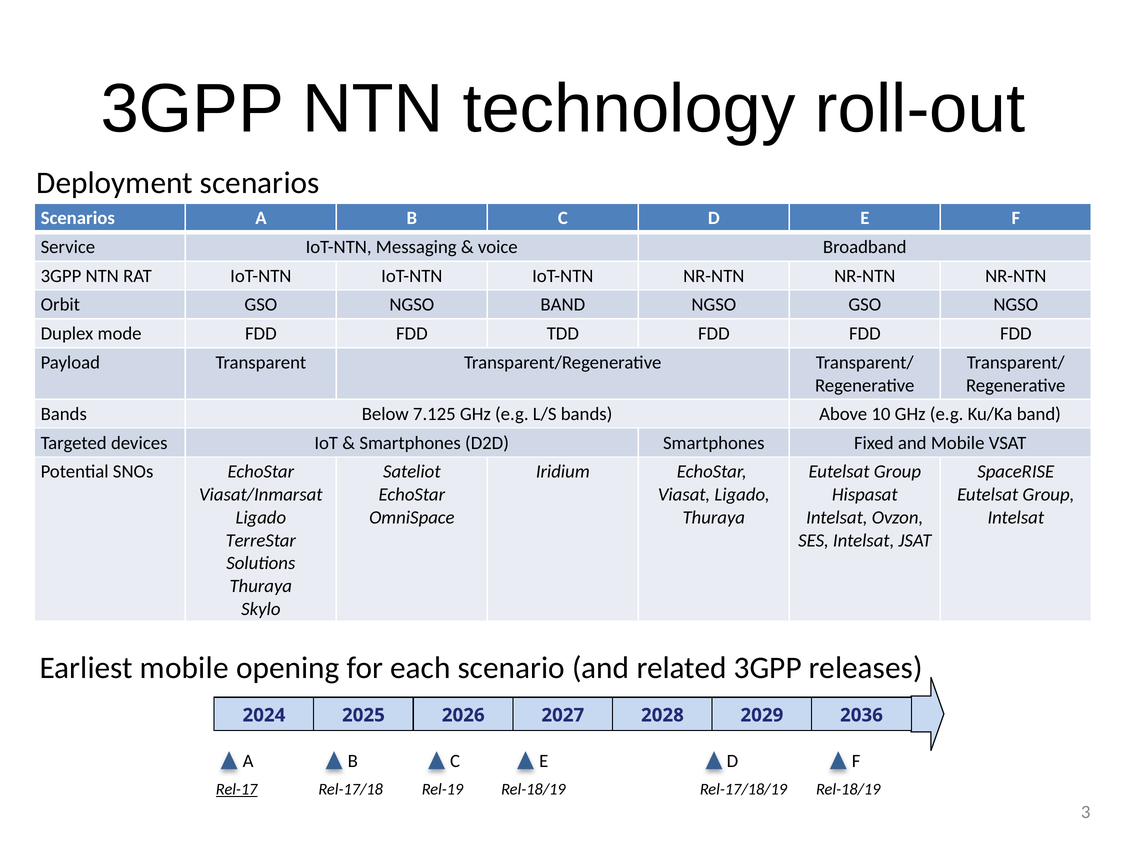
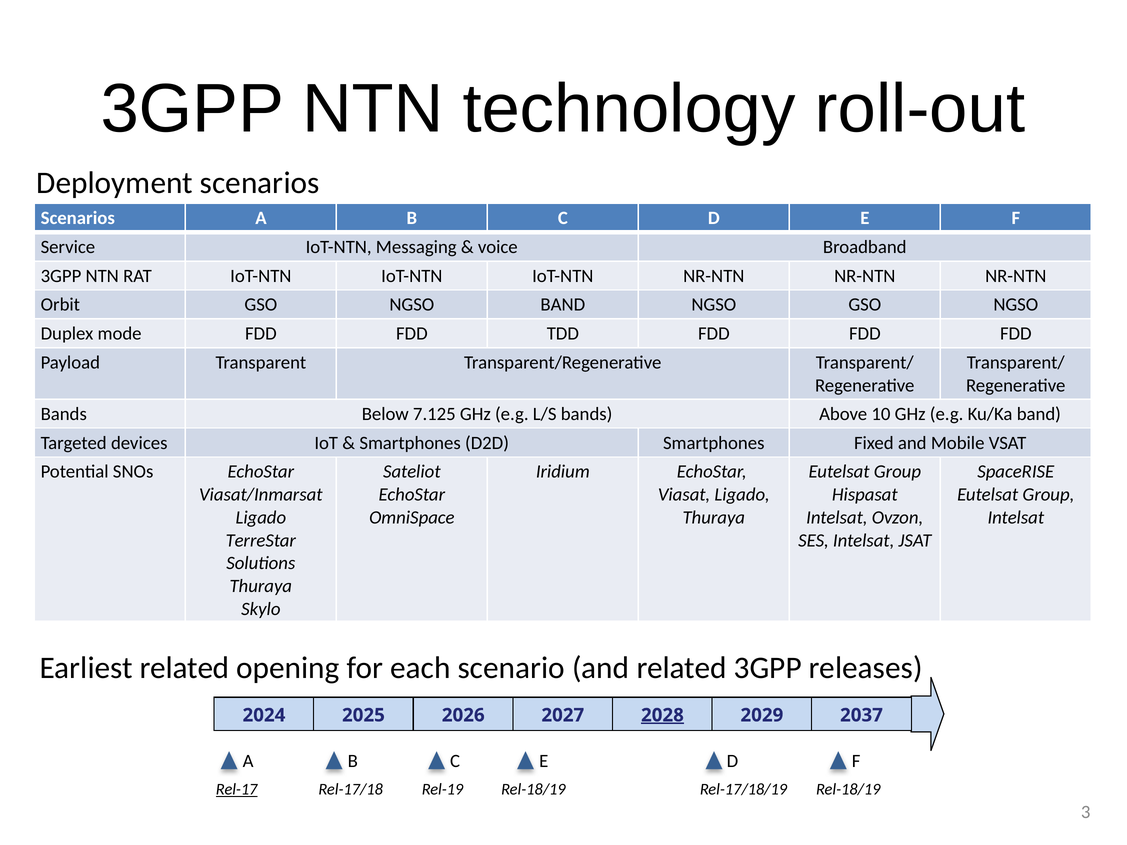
Earliest mobile: mobile -> related (185, 668)
2028 underline: none -> present (662, 715)
2036: 2036 -> 2037 (861, 715)
